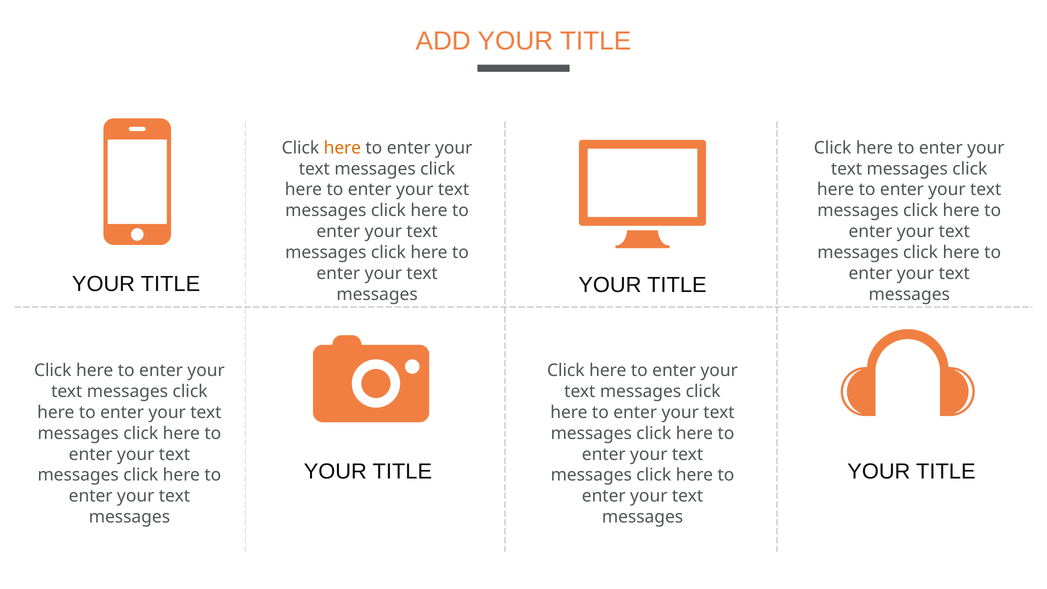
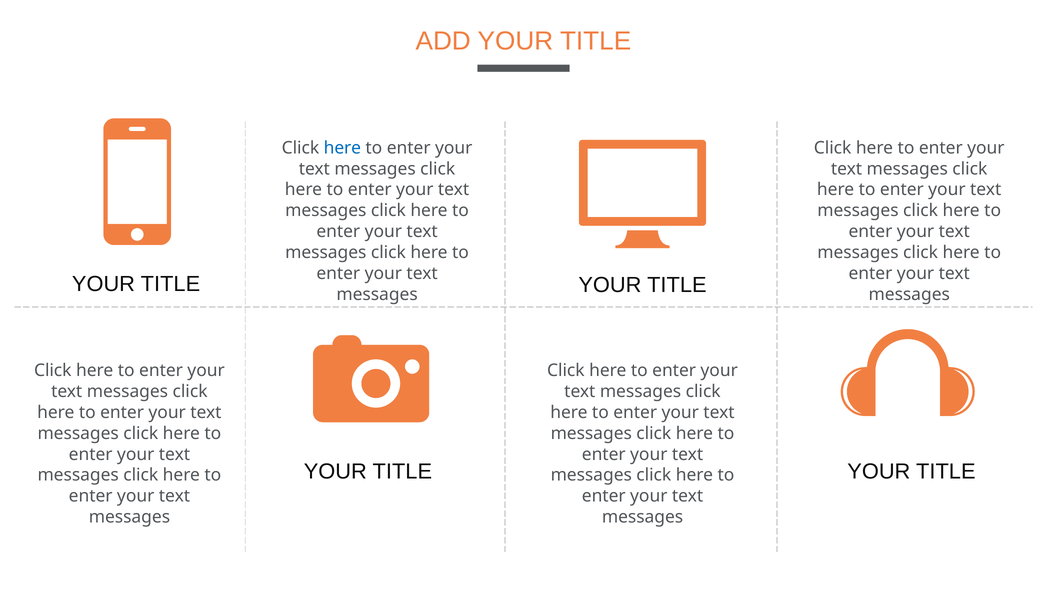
here colour: orange -> blue (342, 148)
